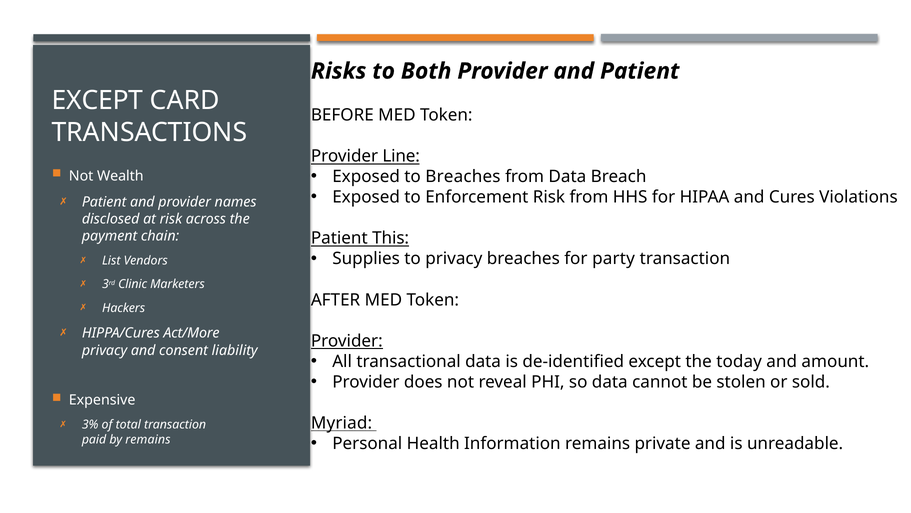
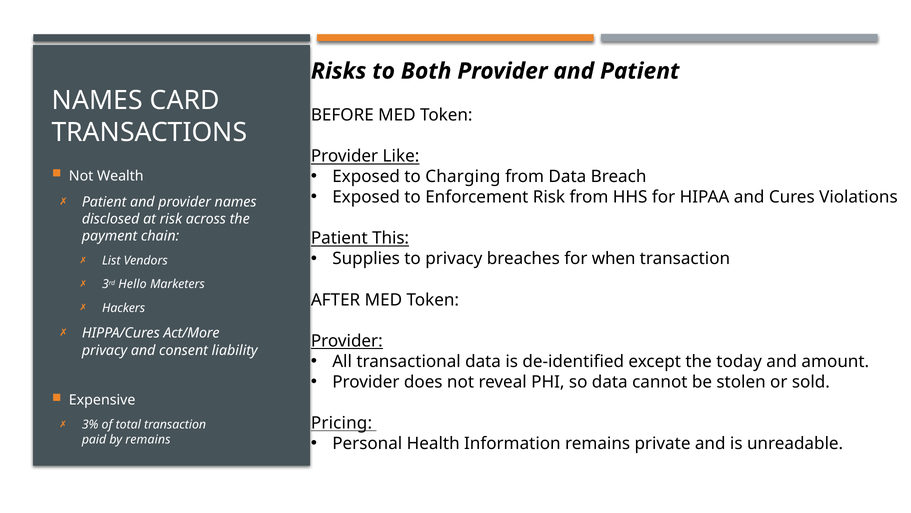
EXCEPT: EXCEPT -> NAMES (97, 100)
Line: Line -> Like (401, 156)
to Breaches: Breaches -> Charging (463, 177)
party: party -> when (614, 259)
Clinic: Clinic -> Hello (133, 284)
Myriad: Myriad -> Pricing (342, 423)
